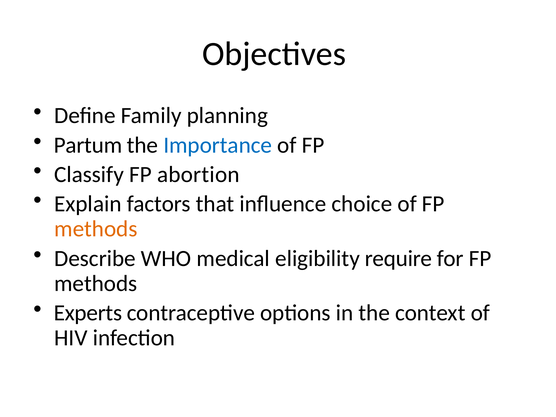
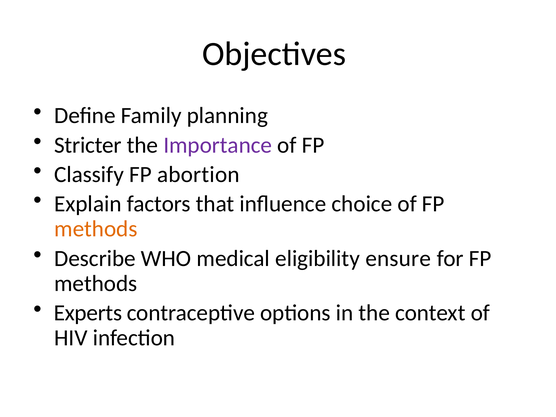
Partum: Partum -> Stricter (88, 145)
Importance colour: blue -> purple (218, 145)
require: require -> ensure (398, 258)
